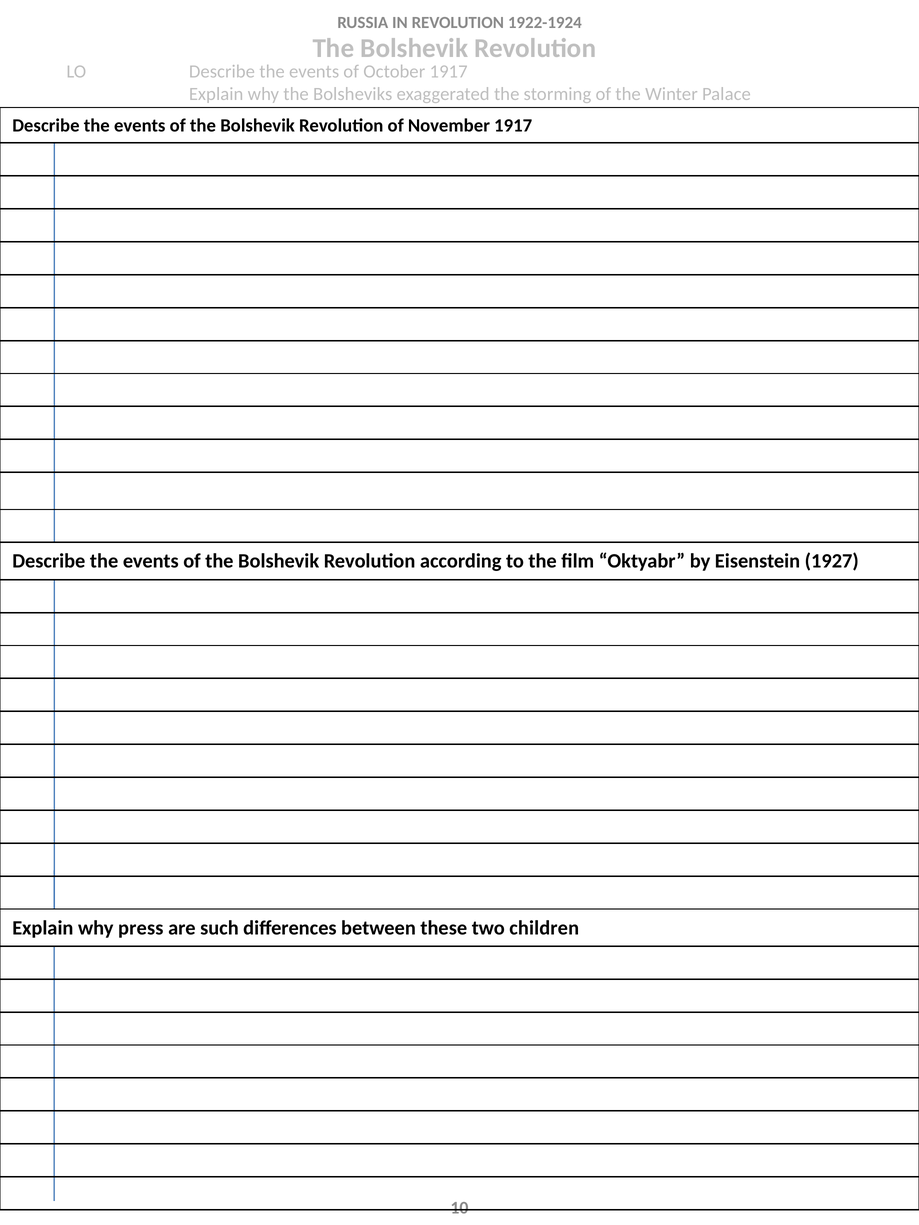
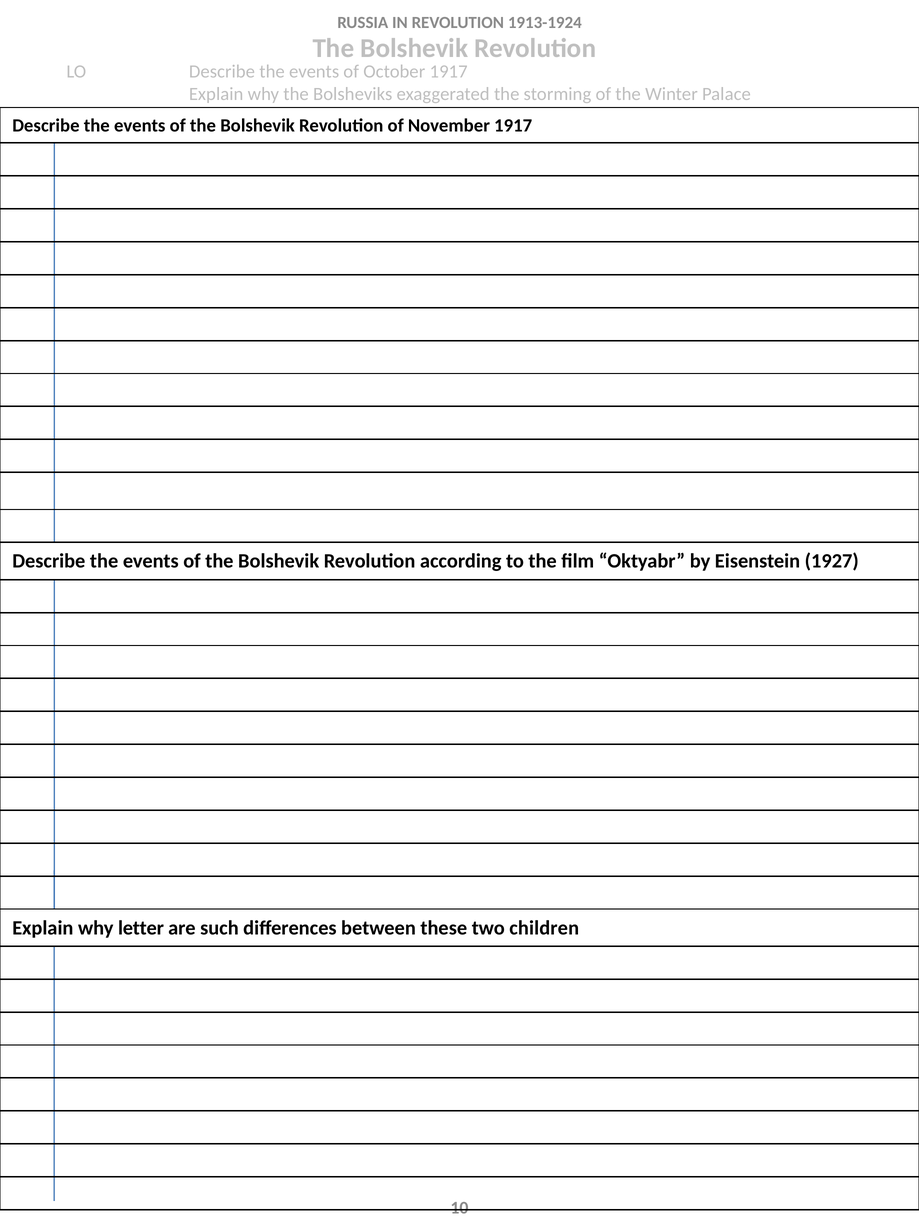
1922-1924: 1922-1924 -> 1913-1924 (545, 23)
press: press -> letter (141, 928)
